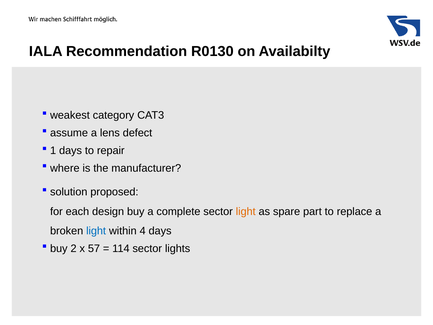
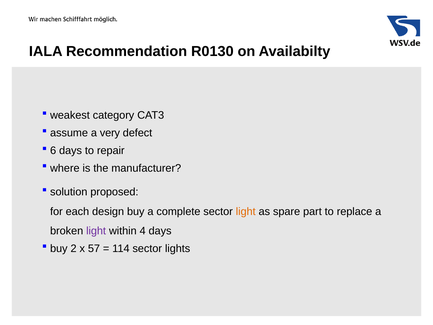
lens: lens -> very (110, 133)
1: 1 -> 6 (53, 150)
light colour: blue -> purple (96, 231)
